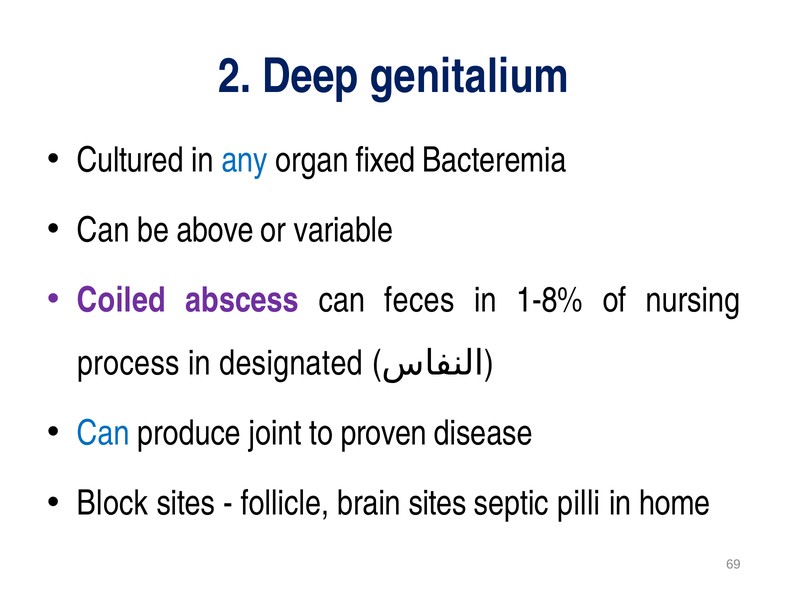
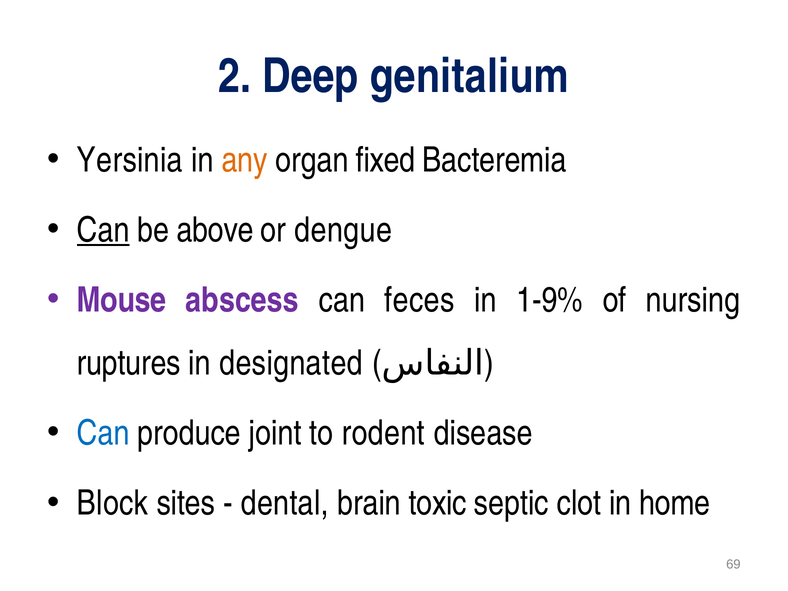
Cultured: Cultured -> Yersinia (130, 160)
any colour: blue -> orange (245, 160)
Can underline: none -> present (103, 230)
variable: variable -> dengue (343, 230)
Coiled: Coiled -> Mouse (122, 300)
1-8%: 1-8% -> 1-9% (550, 300)
process: process -> ruptures (129, 363)
proven: proven -> rodent (383, 433)
follicle: follicle -> dental (285, 503)
brain sites: sites -> toxic (438, 503)
pilli: pilli -> clot (579, 503)
